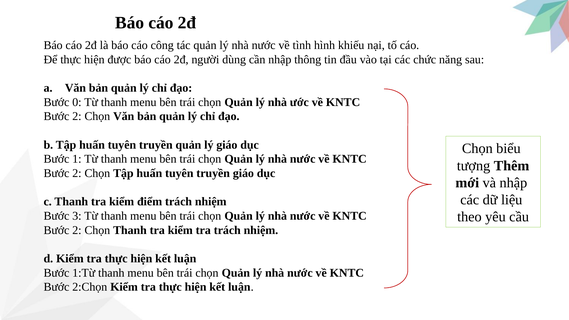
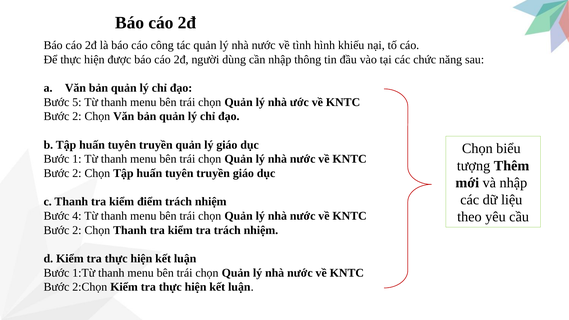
0: 0 -> 5 (77, 102)
3: 3 -> 4 (77, 216)
